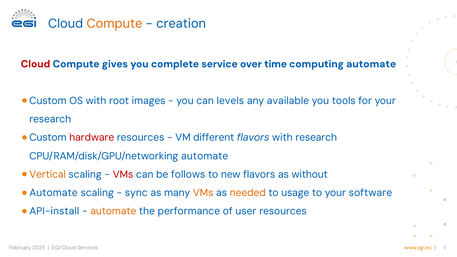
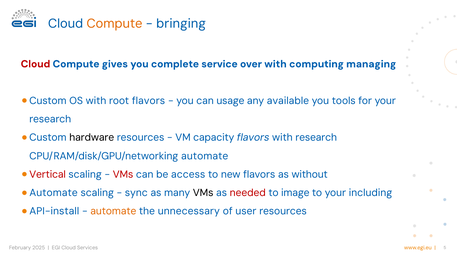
creation: creation -> bringing (181, 24)
over time: time -> with (275, 64)
computing automate: automate -> managing (371, 64)
root images: images -> flavors (149, 101)
levels: levels -> usage (230, 101)
hardware colour: red -> black (92, 138)
different: different -> capacity (214, 138)
Vertical colour: orange -> red (48, 174)
follows: follows -> access (188, 174)
VMs colour: orange -> black (203, 193)
needed colour: orange -> red (248, 193)
usage: usage -> image (295, 193)
software: software -> including (371, 193)
performance: performance -> unnecessary (189, 211)
